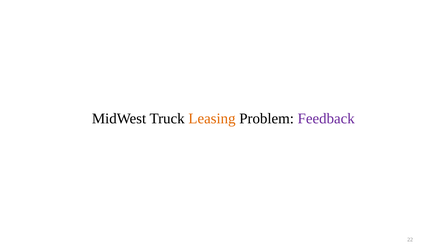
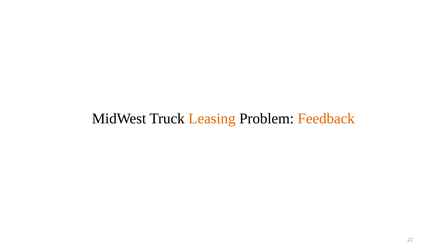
Feedback colour: purple -> orange (326, 119)
